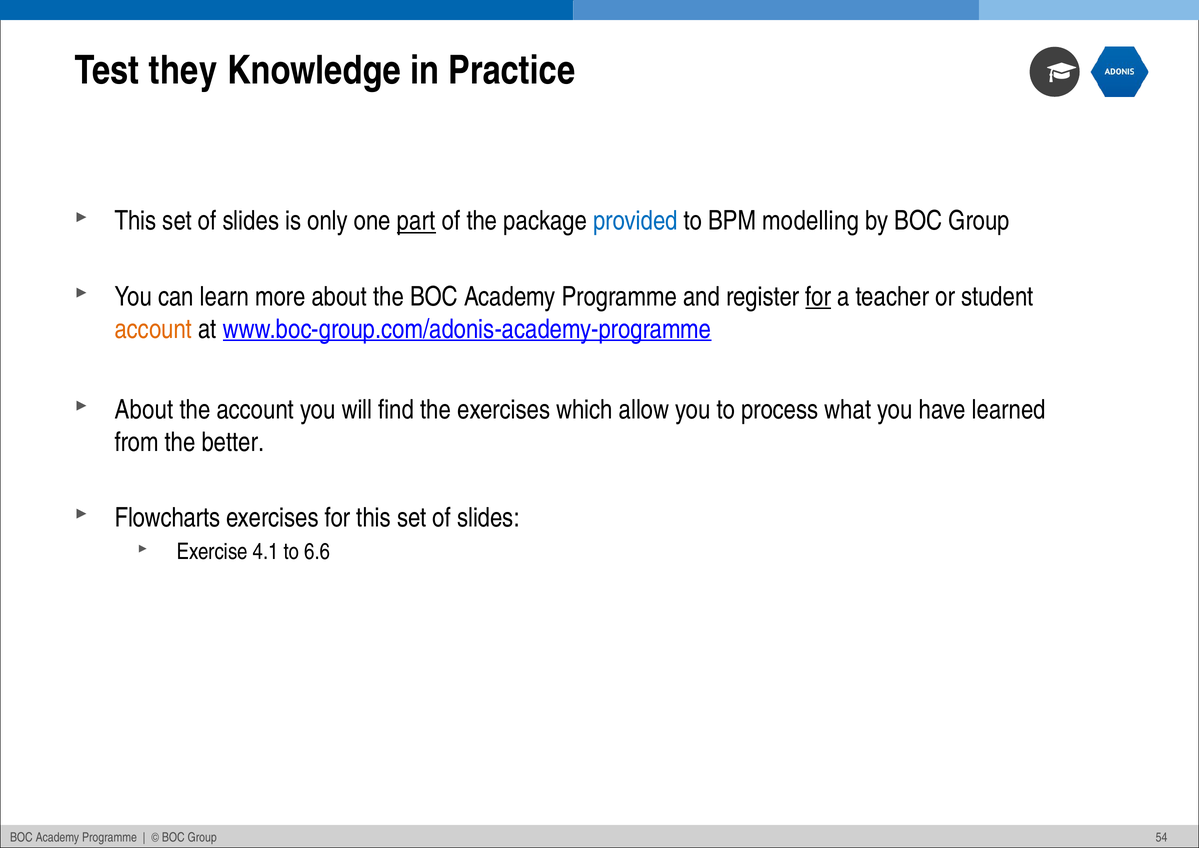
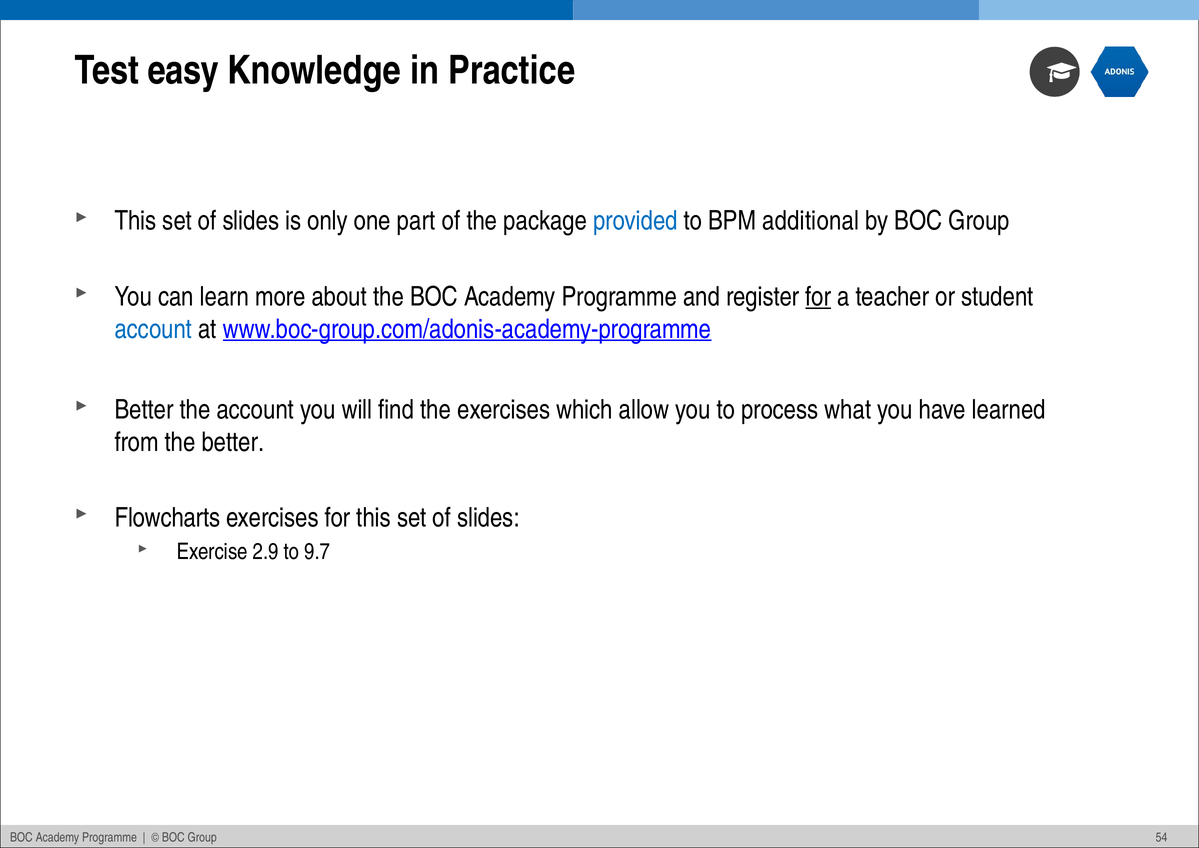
they: they -> easy (183, 71)
part underline: present -> none (416, 221)
modelling: modelling -> additional (811, 221)
account colour: orange -> blue (153, 329)
About: About -> Better (144, 410)
4.1: 4.1 -> 2.9 (266, 552)
6.6: 6.6 -> 9.7 (317, 552)
